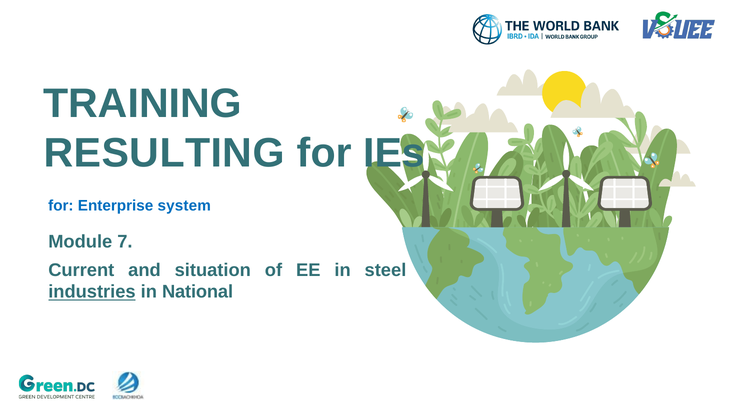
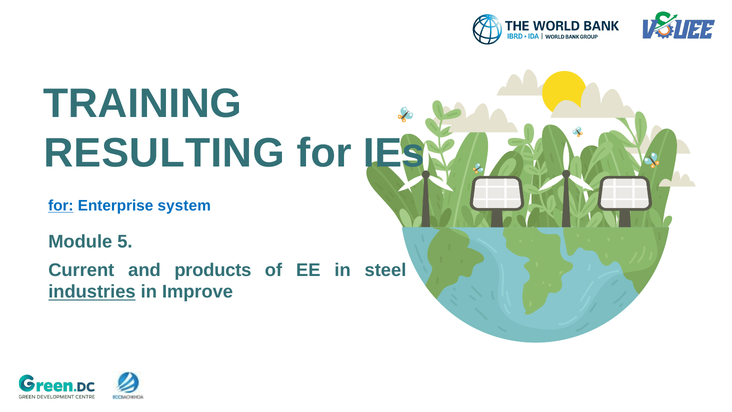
for underline: none -> present (61, 206)
7: 7 -> 5 (125, 242)
situation: situation -> products (213, 270)
National: National -> Improve (197, 292)
